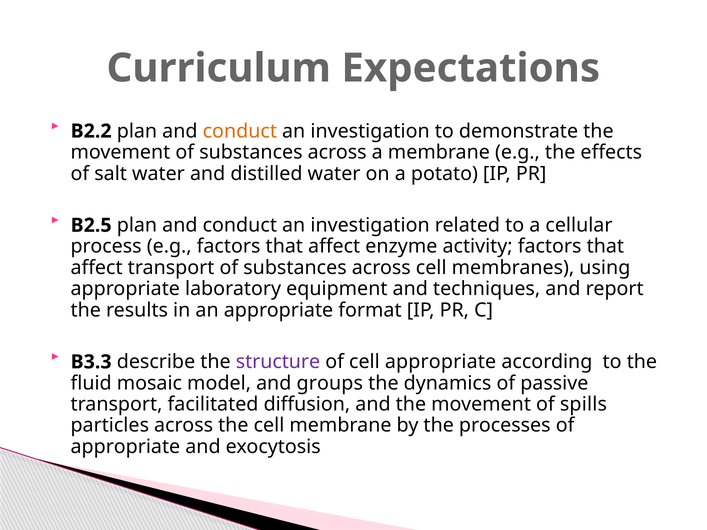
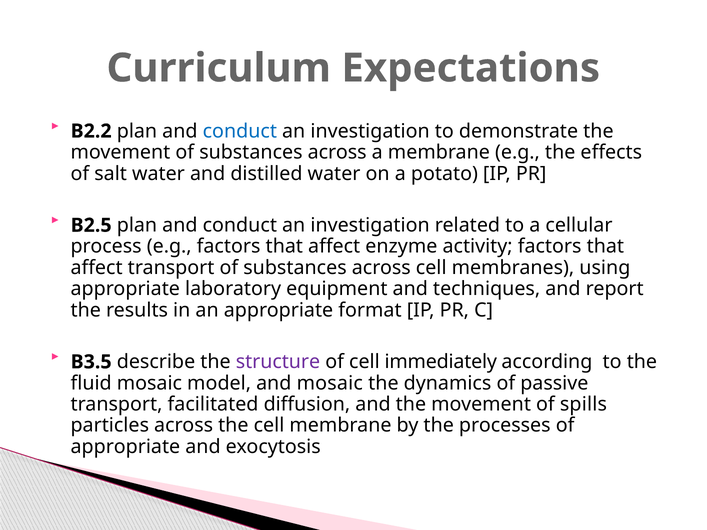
conduct colour: orange -> blue (240, 131)
B3.3: B3.3 -> B3.5 (91, 362)
cell appropriate: appropriate -> immediately (441, 362)
and groups: groups -> mosaic (330, 383)
